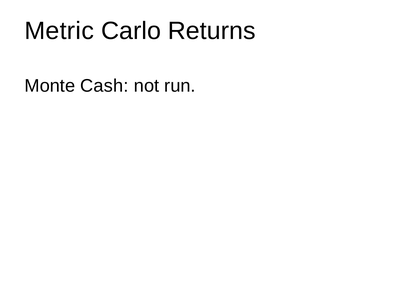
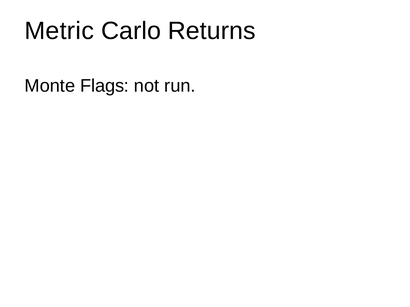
Cash: Cash -> Flags (105, 86)
